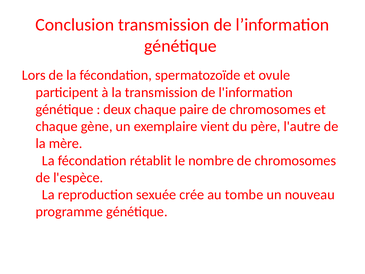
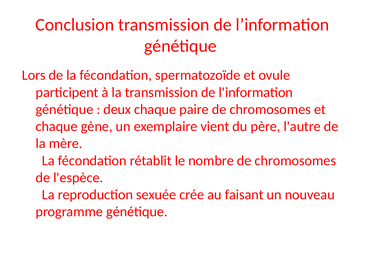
tombe: tombe -> faisant (244, 195)
